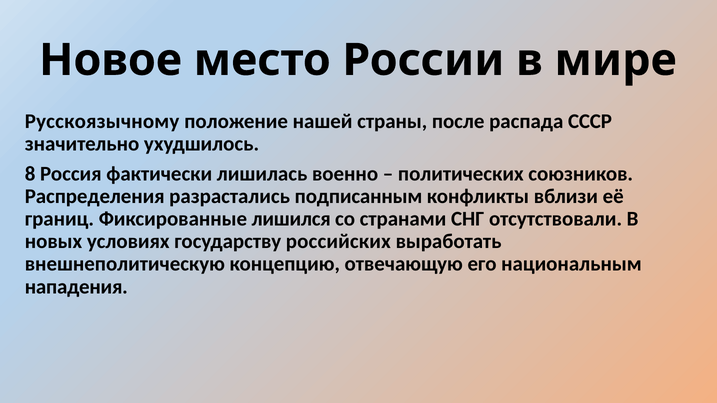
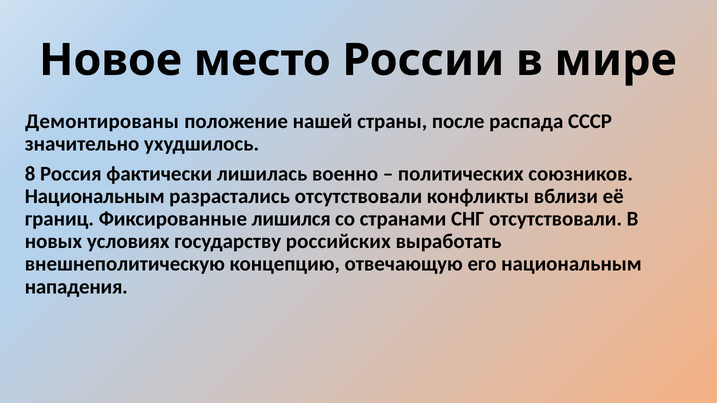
Русскоязычному: Русскоязычному -> Демонтированы (102, 121)
Распределения: Распределения -> Национальным (95, 196)
разрастались подписанным: подписанным -> отсутствовали (358, 196)
